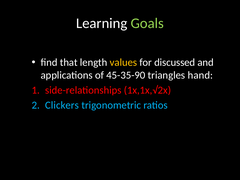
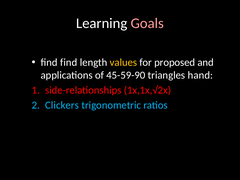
Goals colour: light green -> pink (147, 23)
find that: that -> find (69, 62)
discussed: discussed -> proposed (175, 62)
45-35-90: 45-35-90 -> 45-59-90 (126, 75)
